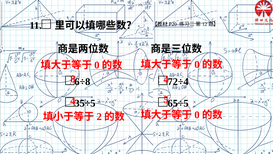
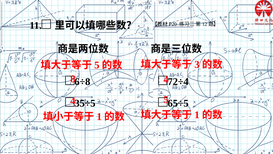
0: 0 -> 3 (197, 64)
0: 0 -> 5 (97, 65)
0: 0 -> 1 (197, 115)
2: 2 -> 1 (99, 116)
